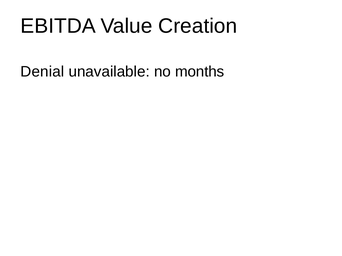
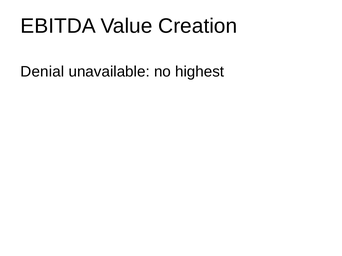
months: months -> highest (200, 72)
